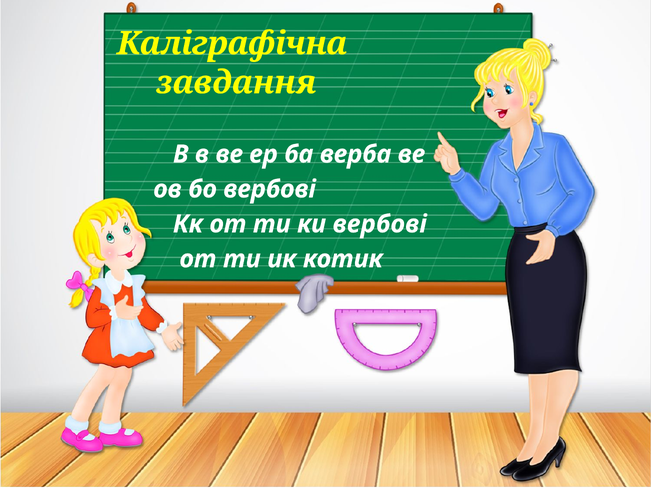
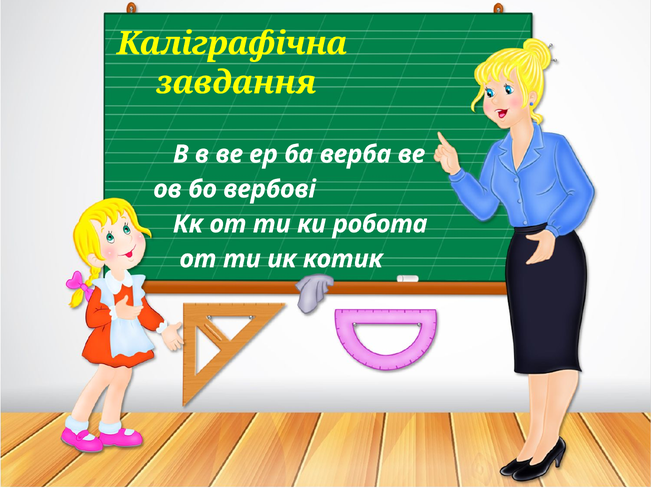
ки вербові: вербові -> робота (380, 224)
